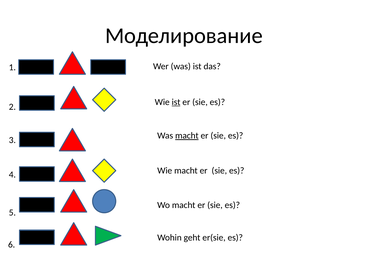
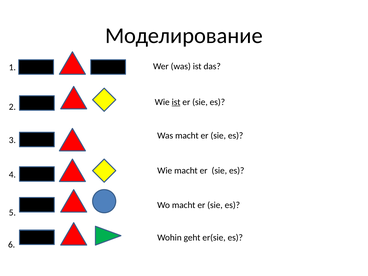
macht underline: present -> none (187, 136)
